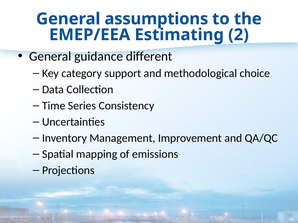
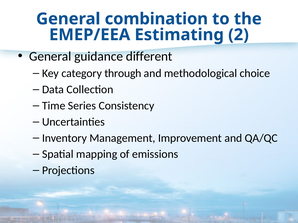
assumptions: assumptions -> combination (156, 19)
support: support -> through (123, 74)
